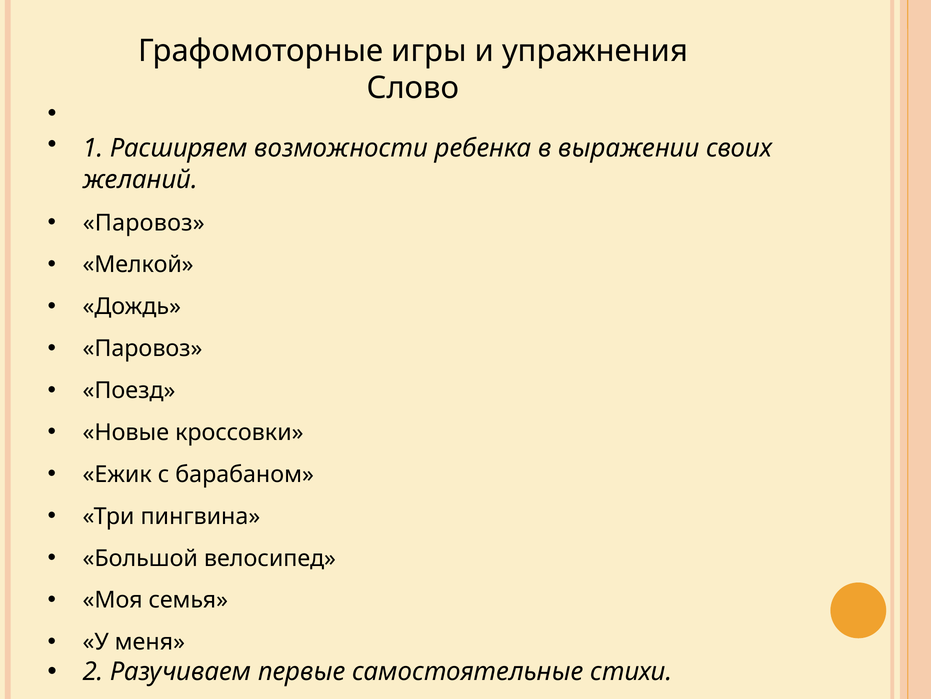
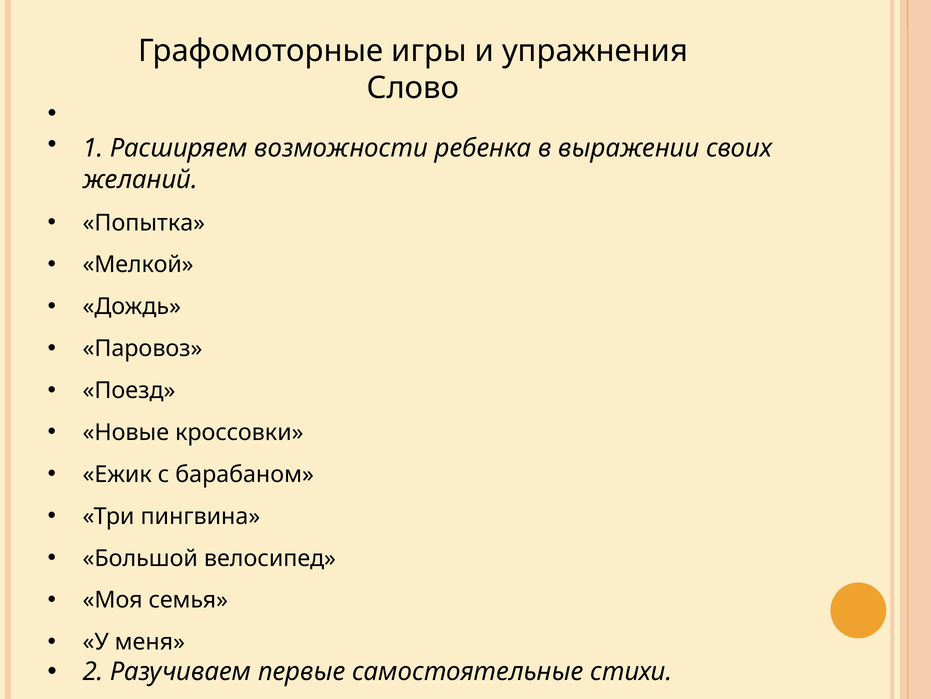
Паровоз: Паровоз -> Попытка (144, 223)
